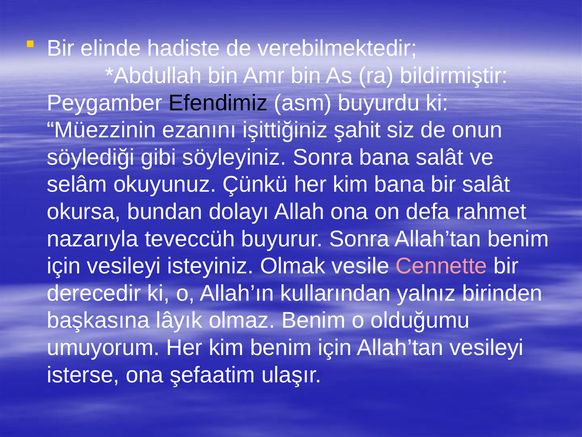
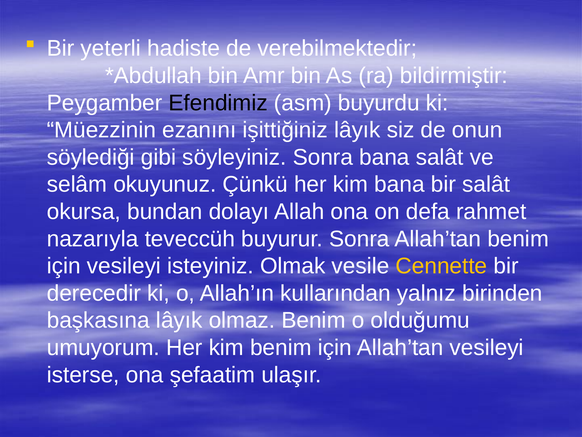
elinde: elinde -> yeterli (111, 48)
işittiğiniz şahit: şahit -> lâyık (357, 130)
Cennette colour: pink -> yellow (441, 266)
